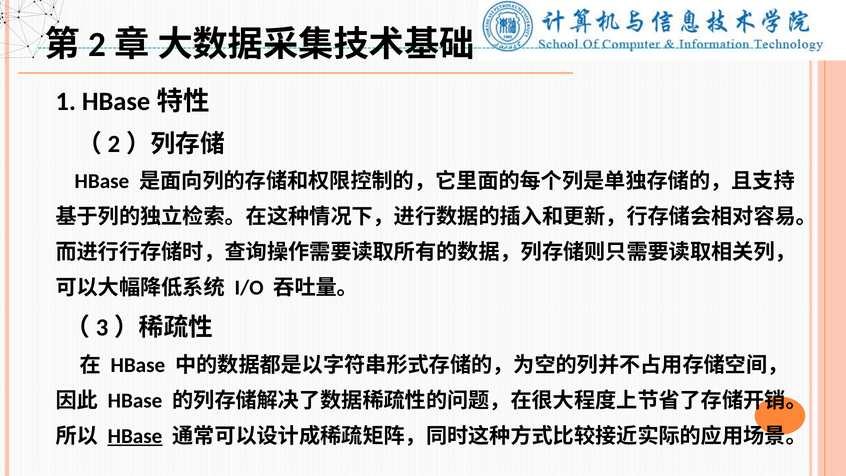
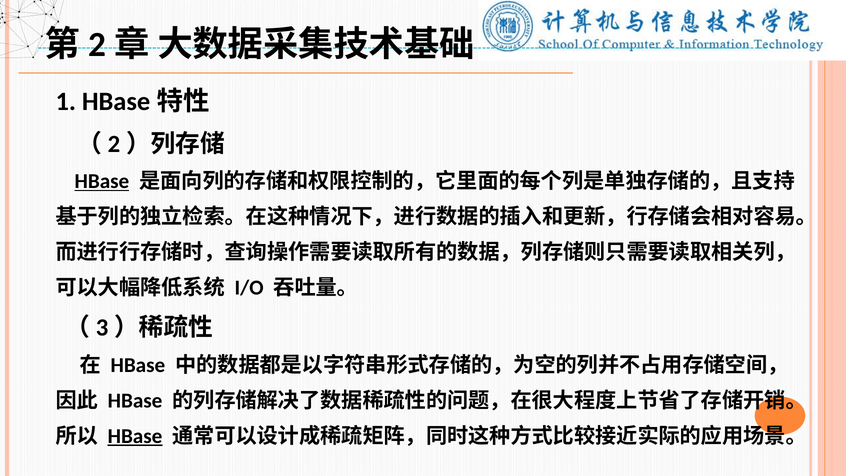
HBase underline: none -> present (102, 181)
